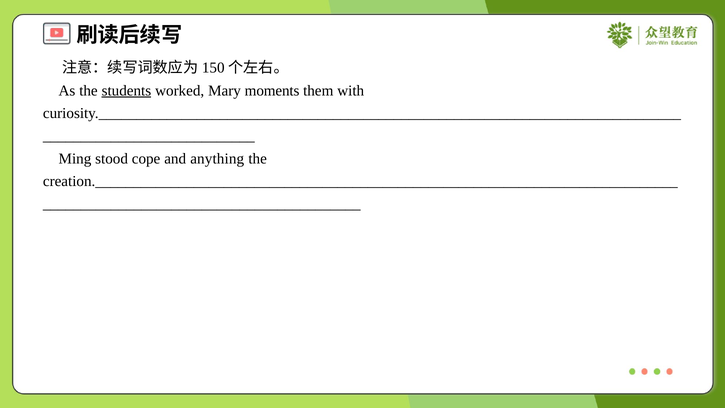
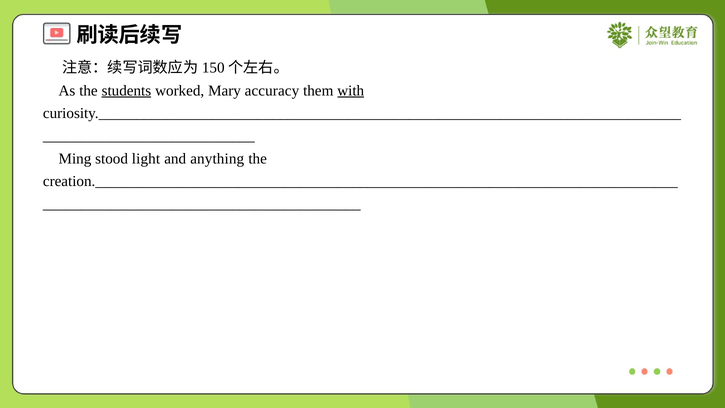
moments: moments -> accuracy (272, 91)
with underline: none -> present (351, 91)
cope: cope -> light (146, 159)
